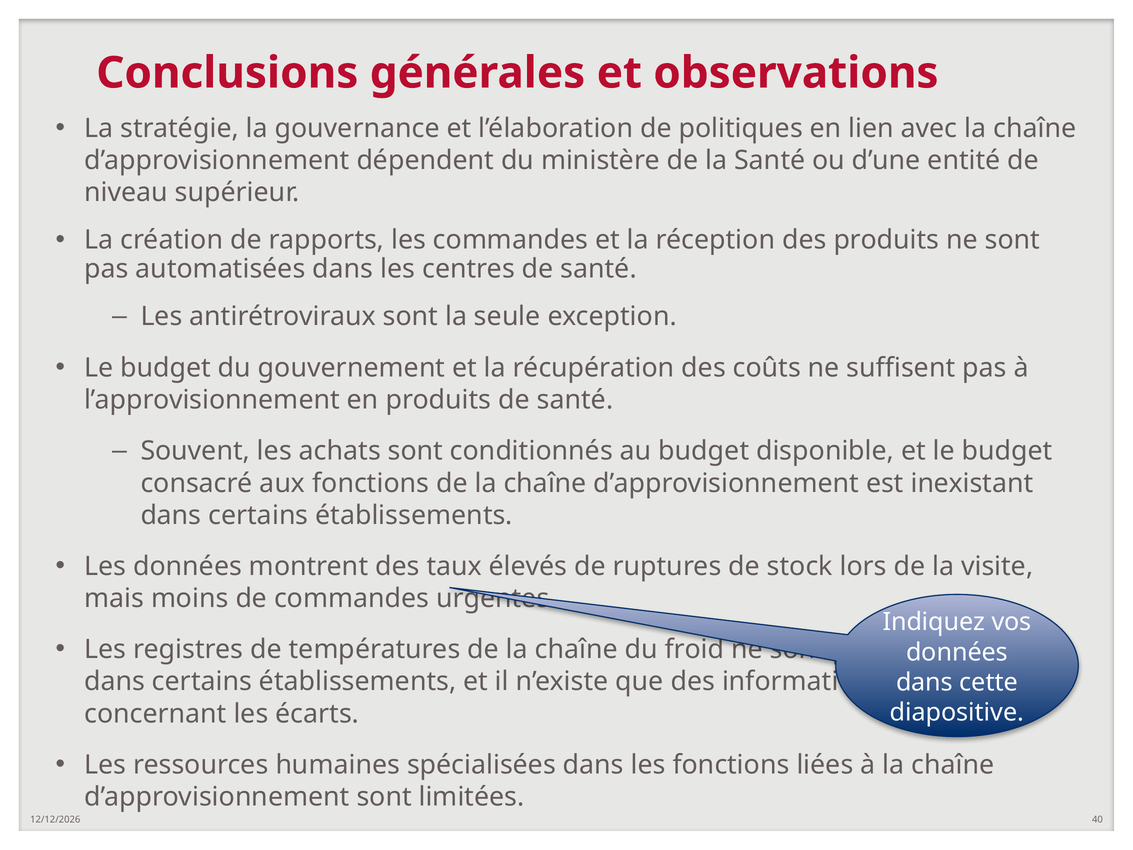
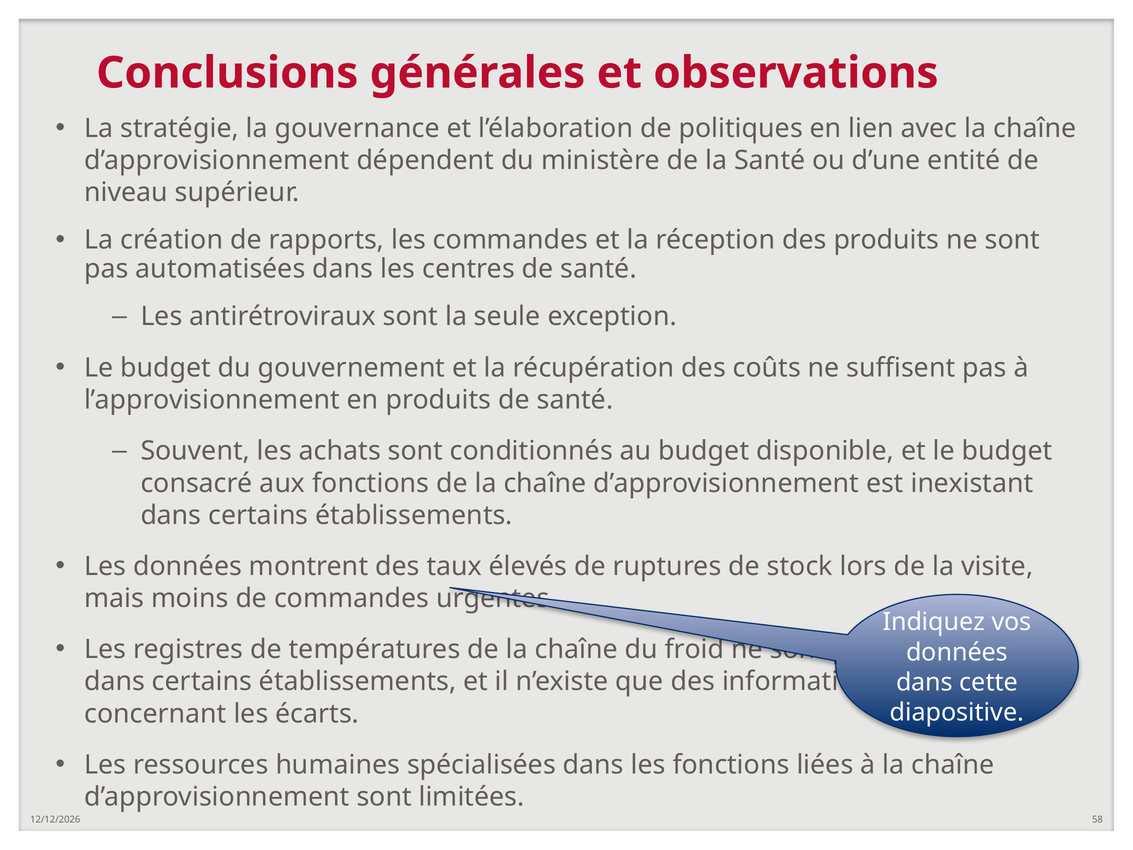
40: 40 -> 58 (1097, 819)
